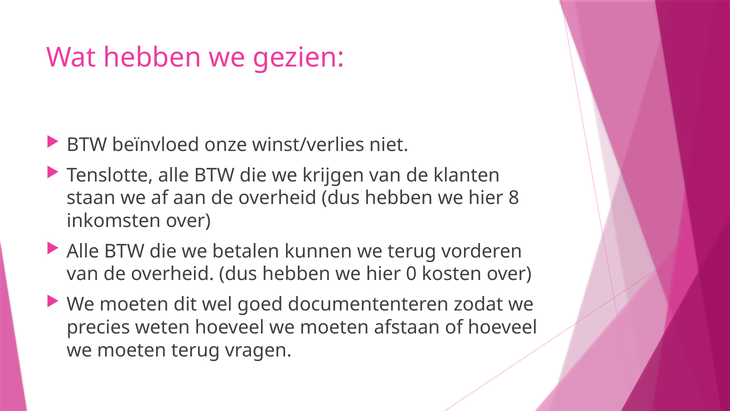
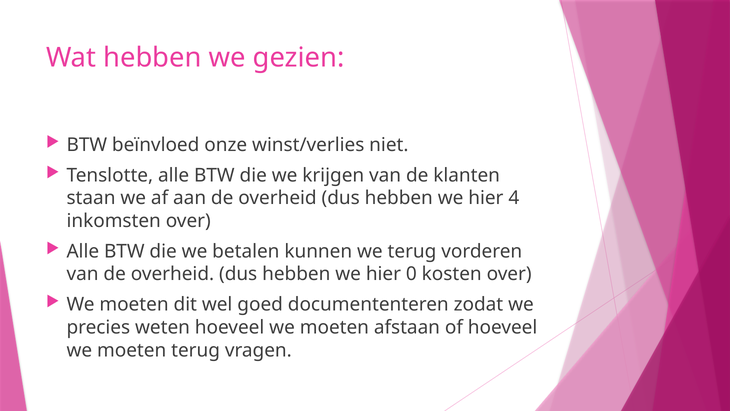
8: 8 -> 4 (514, 198)
